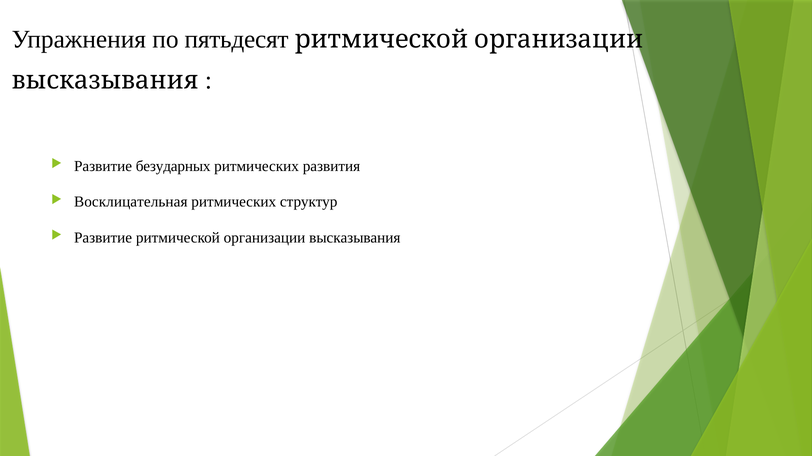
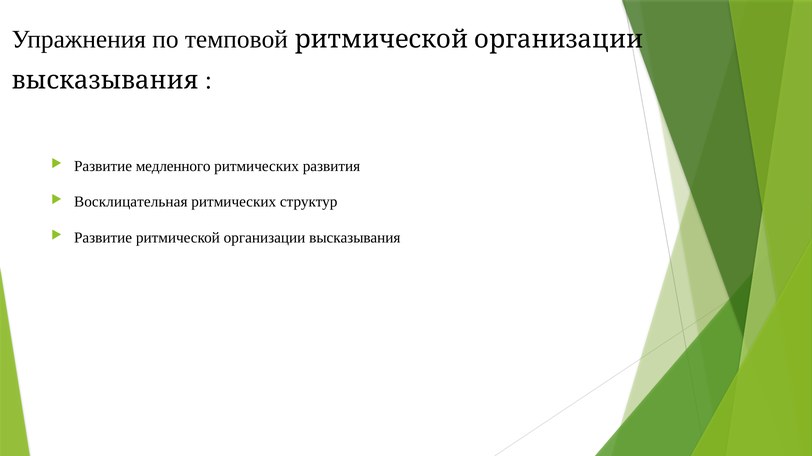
пятьдесят: пятьдесят -> темповой (236, 39)
безударных: безударных -> медленного (173, 166)
